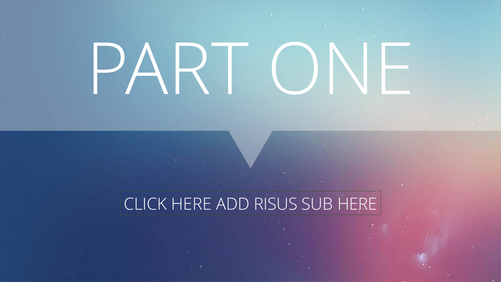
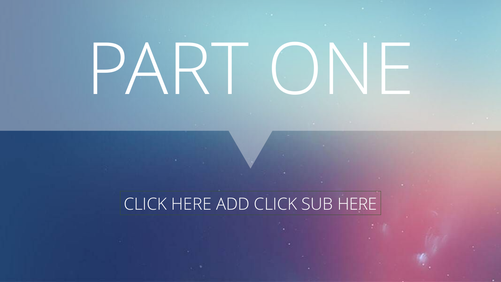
ADD RISUS: RISUS -> CLICK (276, 204)
